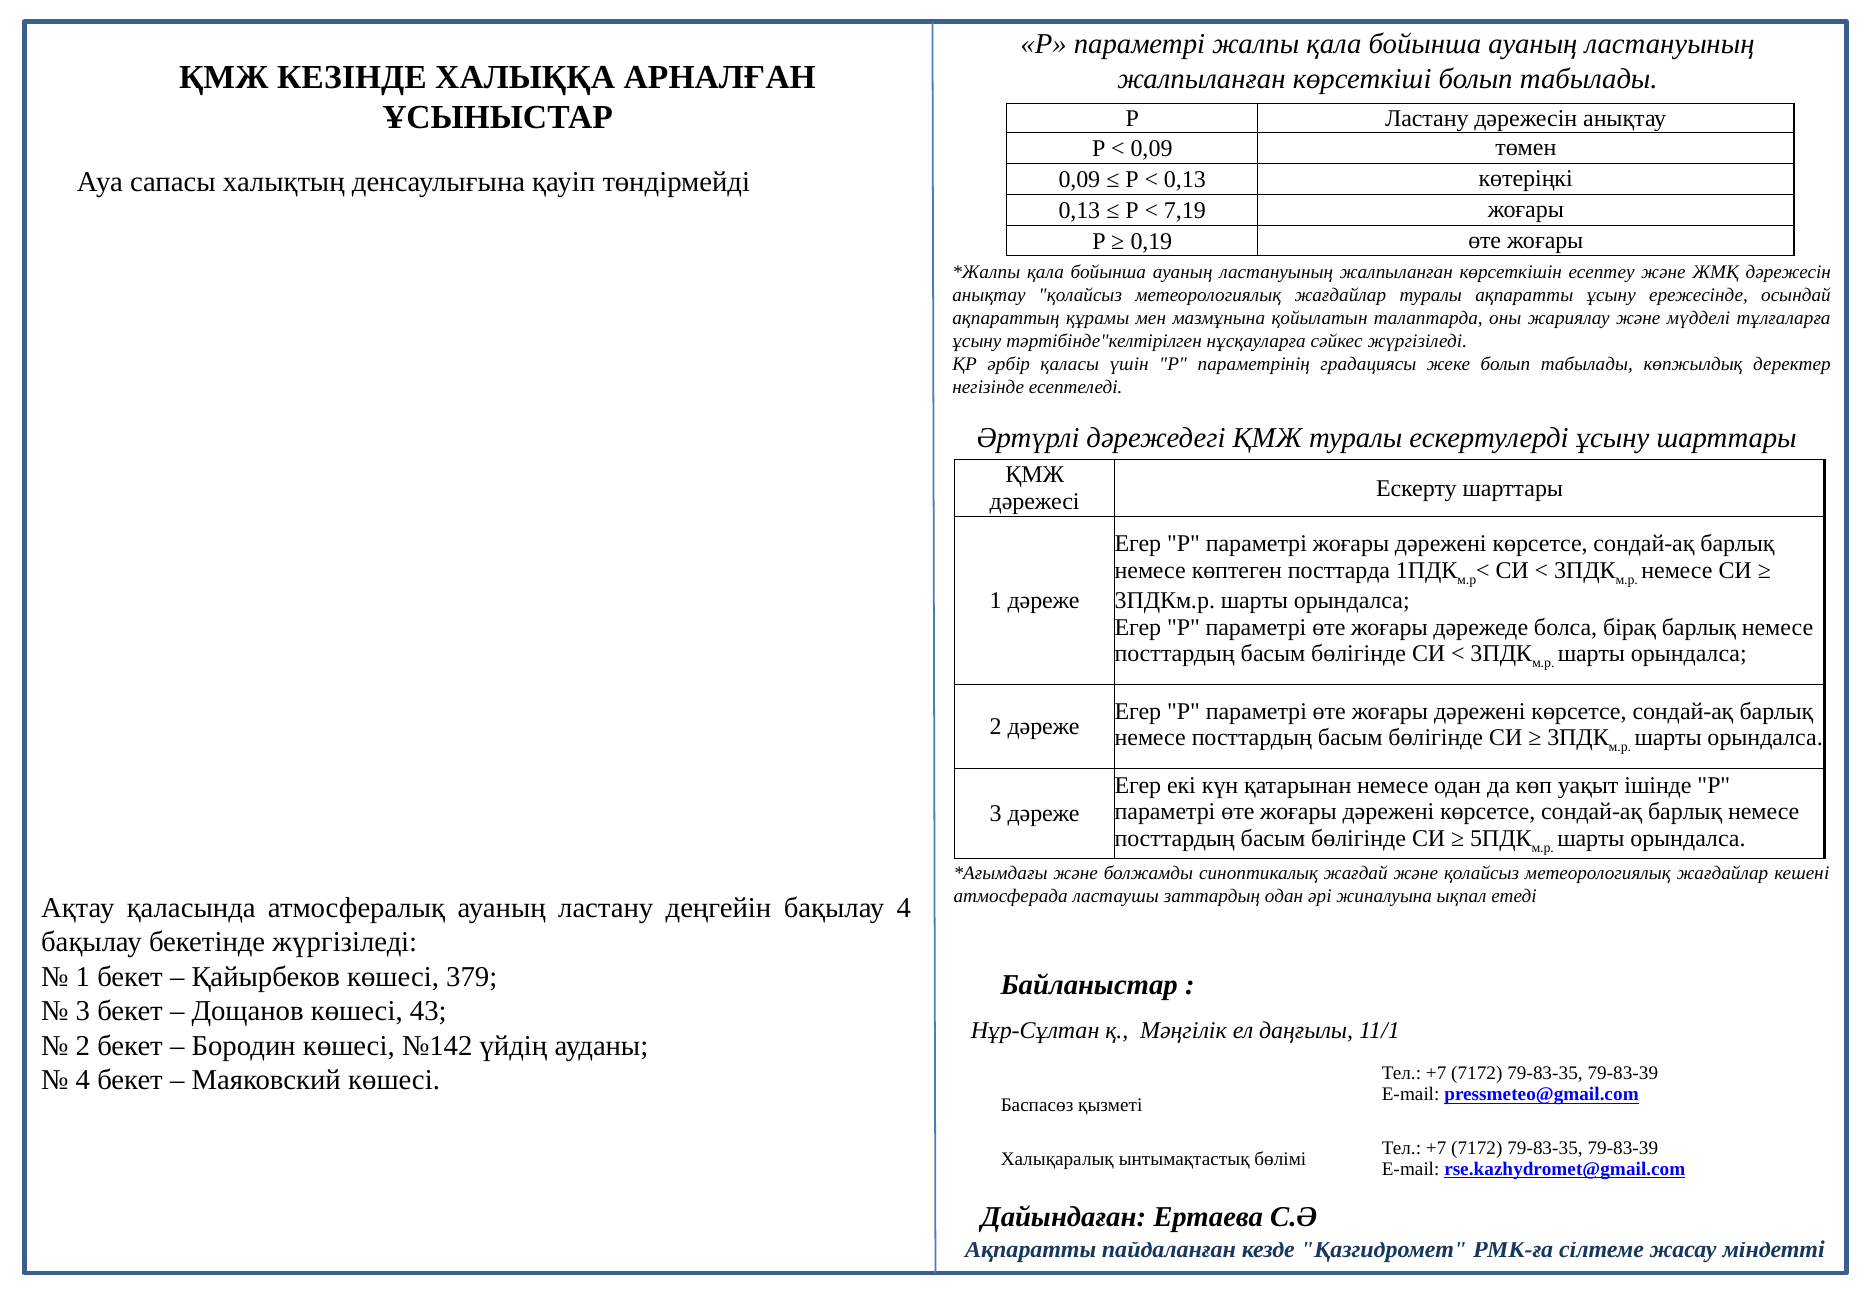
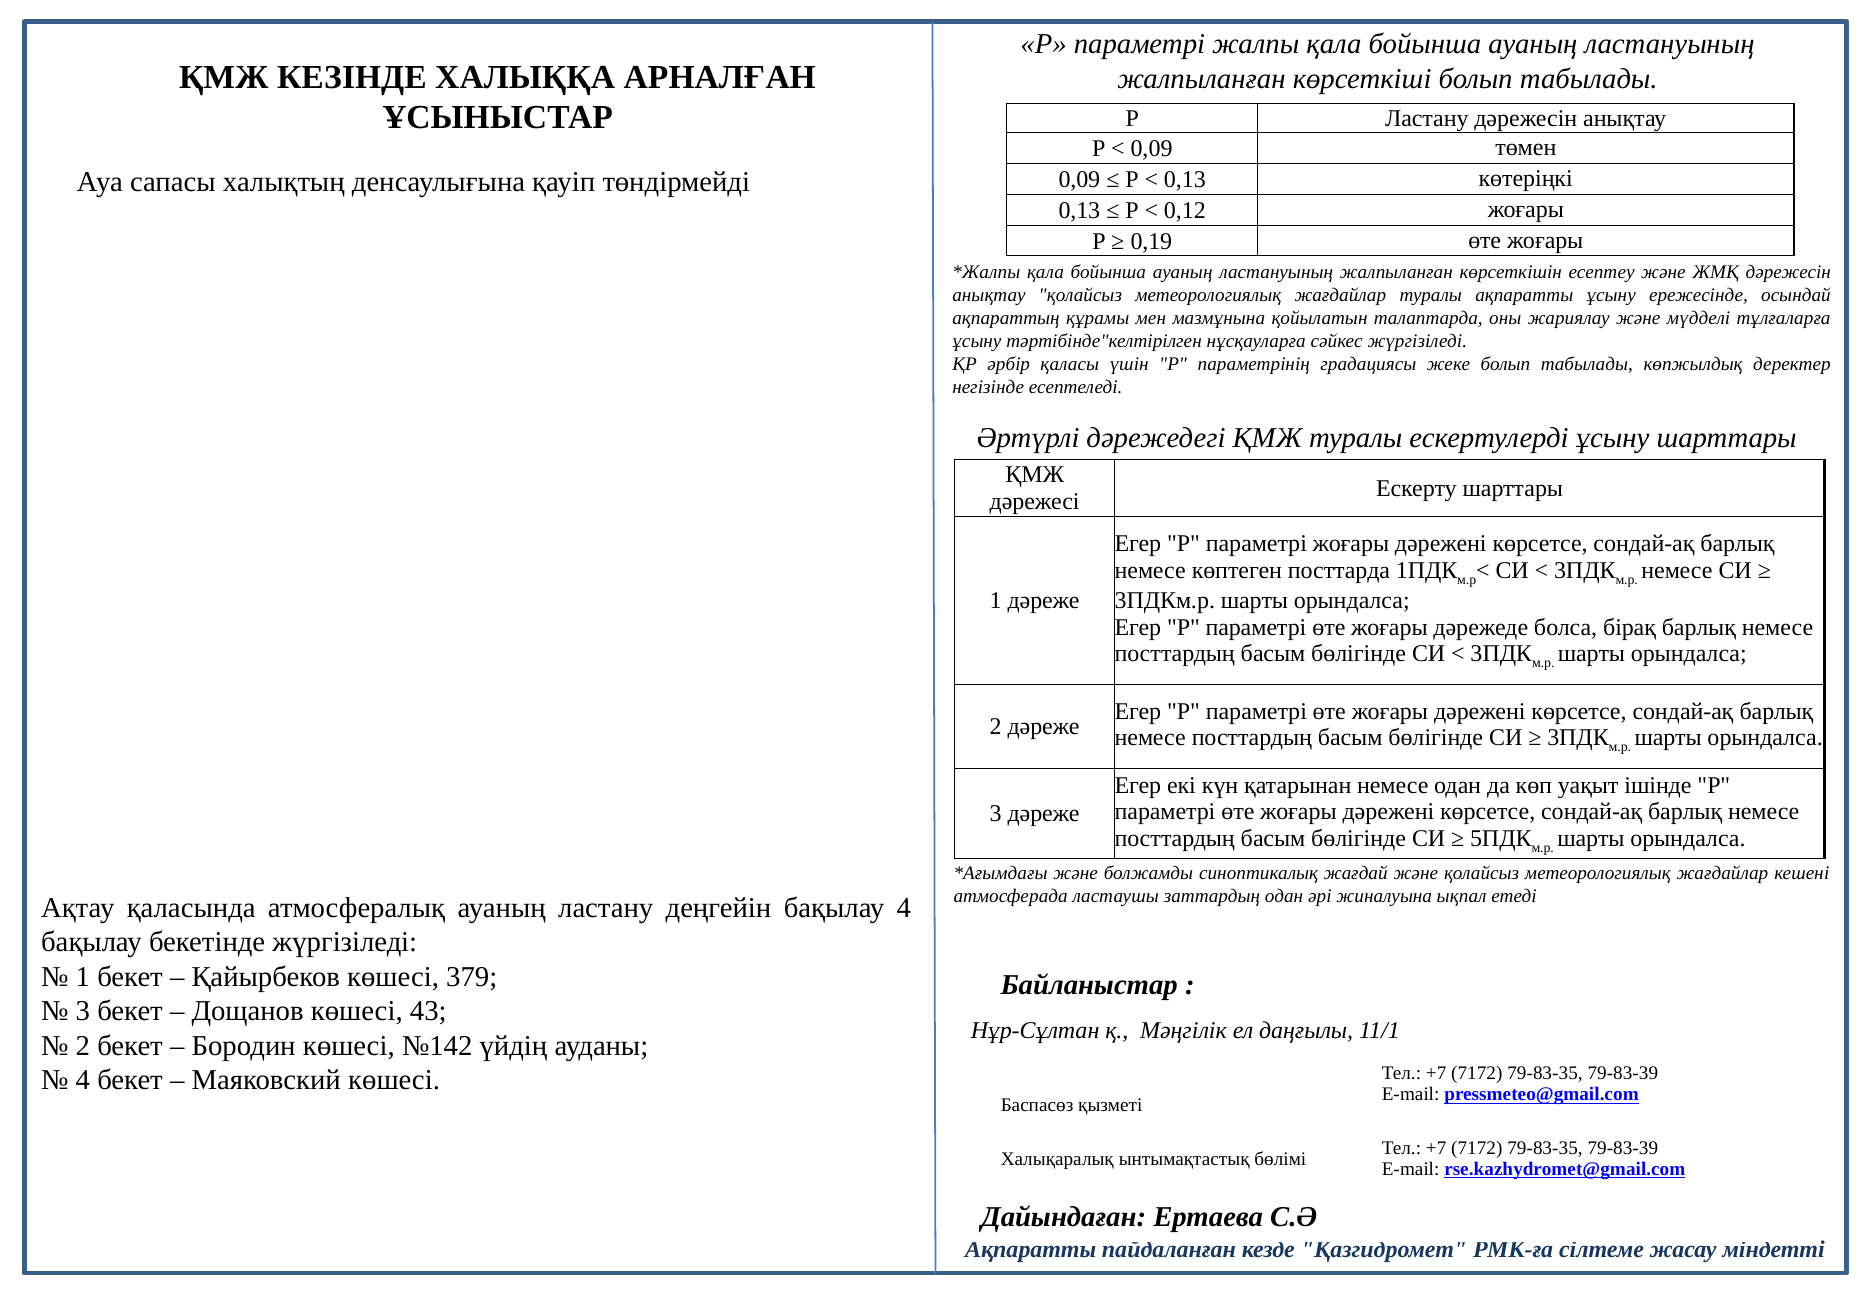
7,19: 7,19 -> 0,12 (1185, 211)
